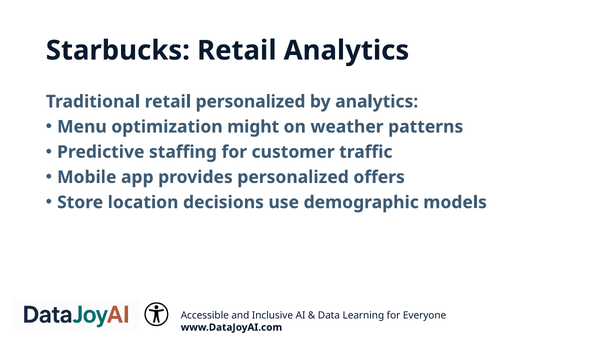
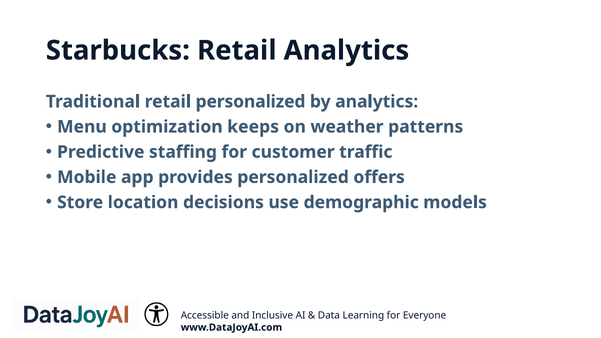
might: might -> keeps (253, 127)
